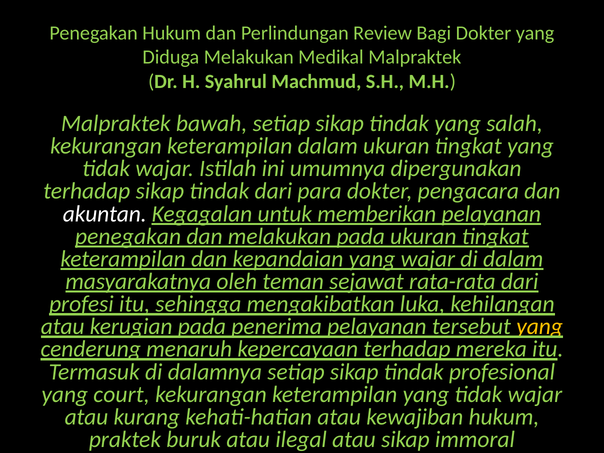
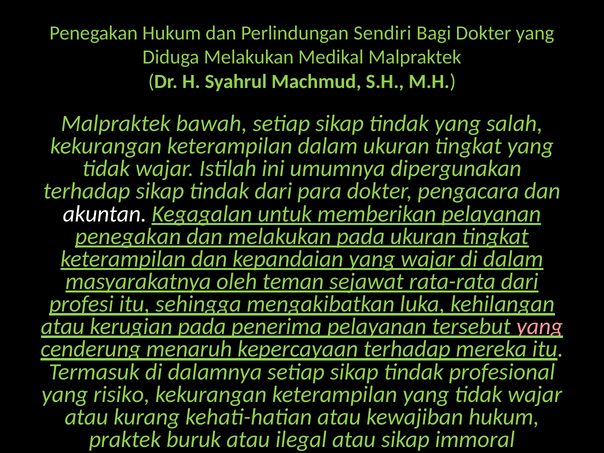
Review: Review -> Sendiri (382, 33)
yang colour: yellow -> pink (540, 327)
court: court -> risiko (122, 394)
